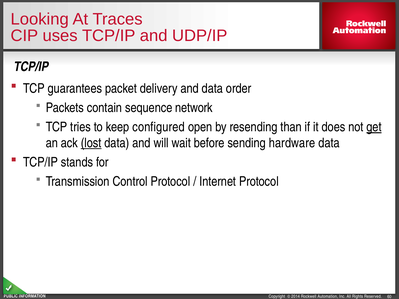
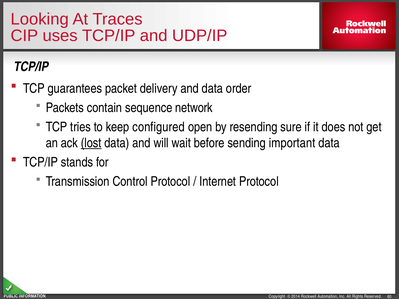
than: than -> sure (291, 127)
get underline: present -> none (374, 127)
hardware: hardware -> important (292, 143)
